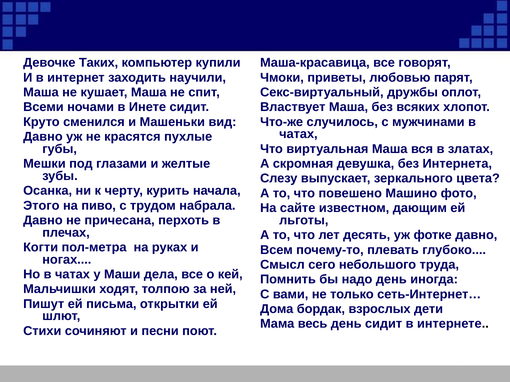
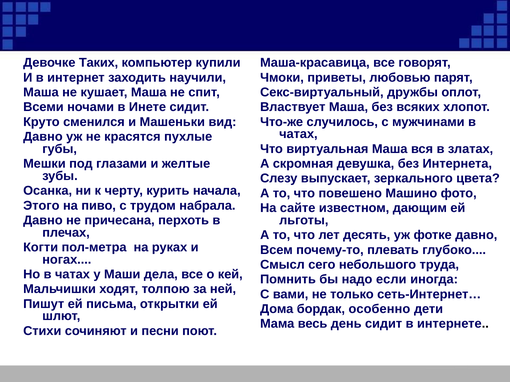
надо день: день -> если (391, 280)
взрослых: взрослых -> особенно (379, 309)
